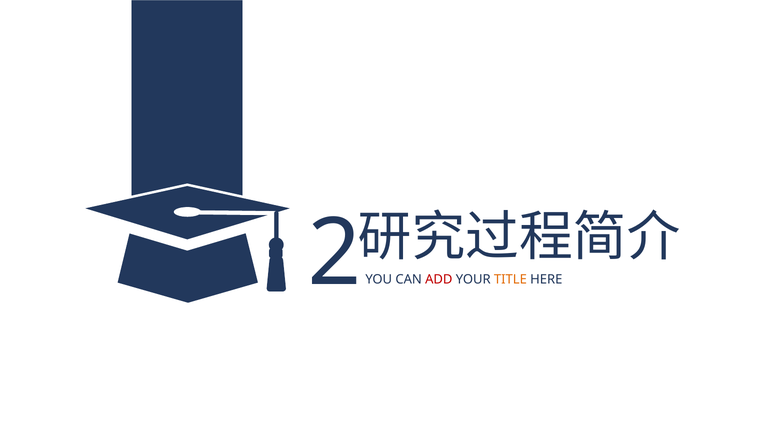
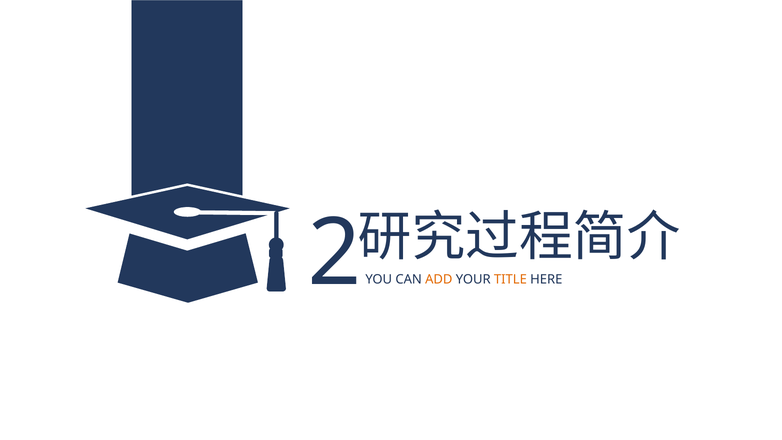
ADD colour: red -> orange (439, 279)
